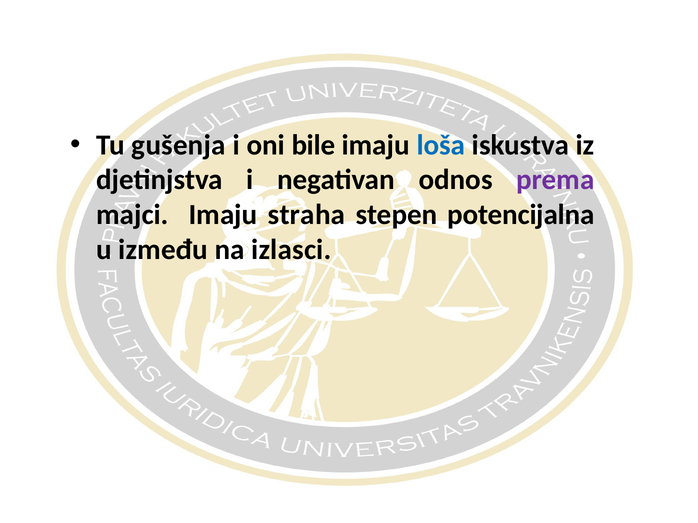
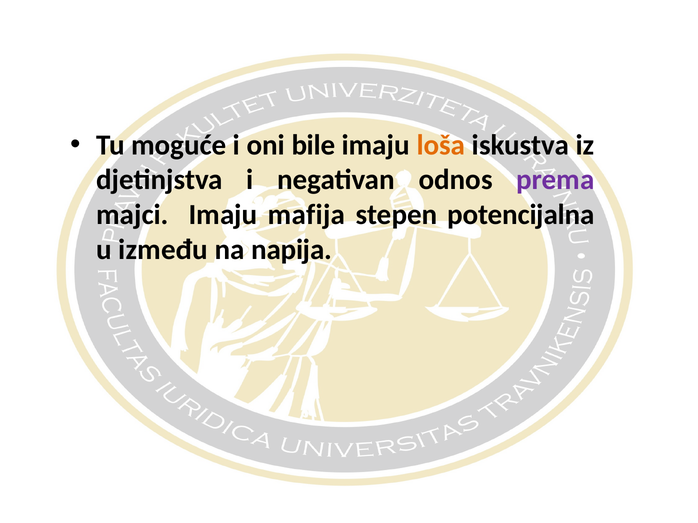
gušenja: gušenja -> moguće (179, 145)
loša colour: blue -> orange (441, 145)
straha: straha -> mafija (306, 215)
izlasci: izlasci -> napija (292, 250)
